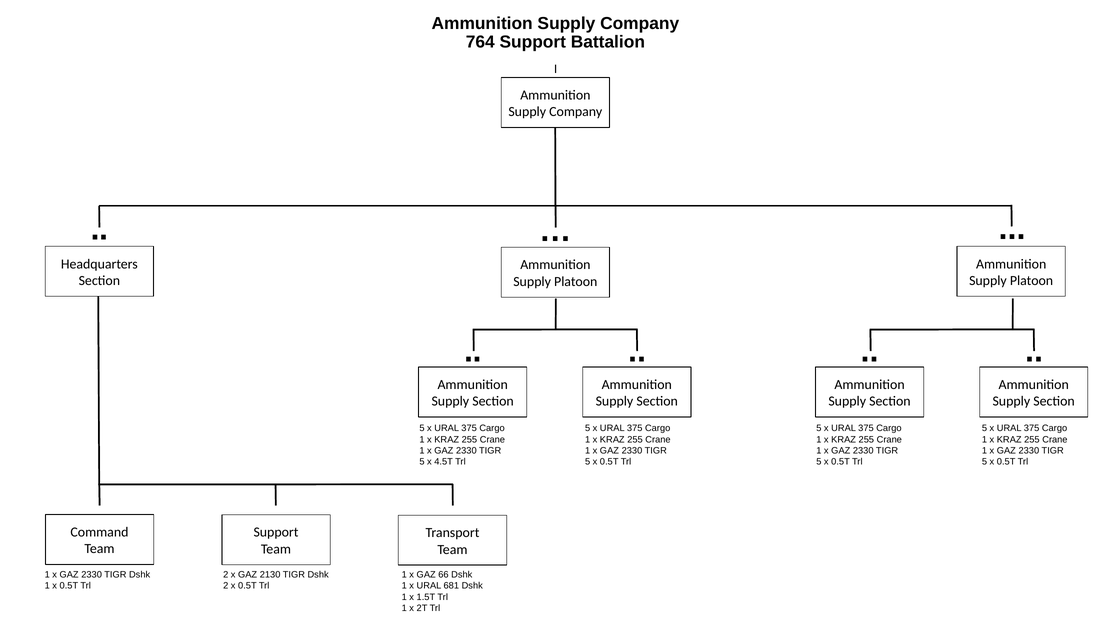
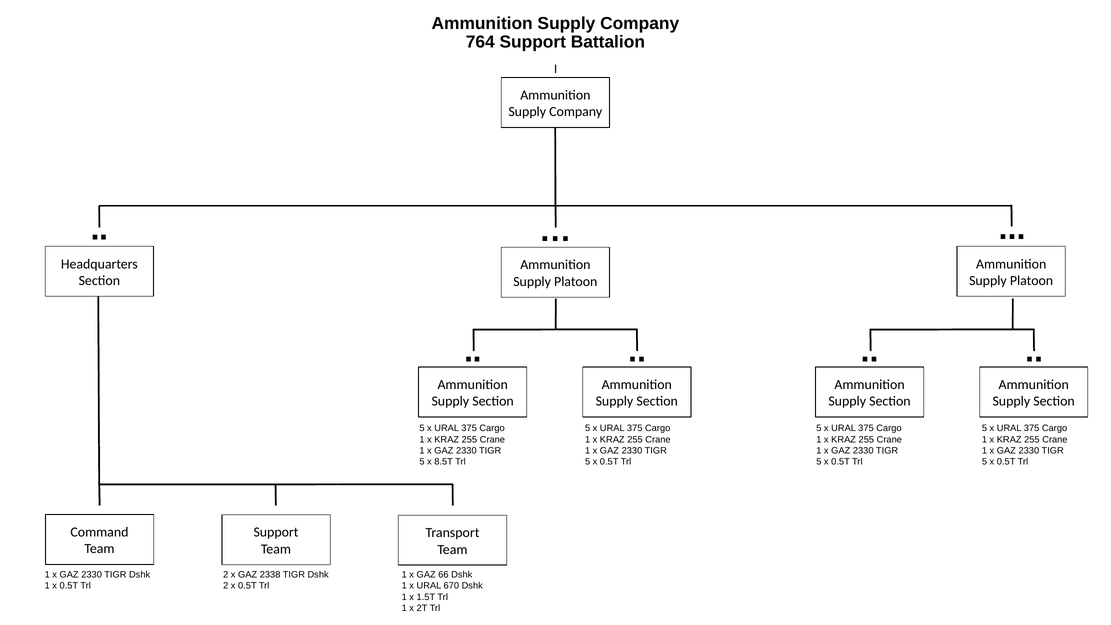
4.5T: 4.5T -> 8.5T (444, 462)
2130: 2130 -> 2338 (270, 575)
681: 681 -> 670 (451, 586)
